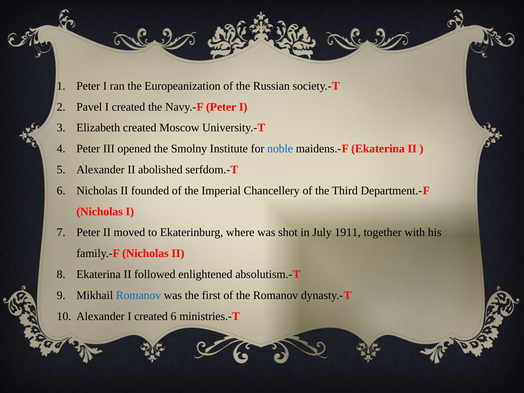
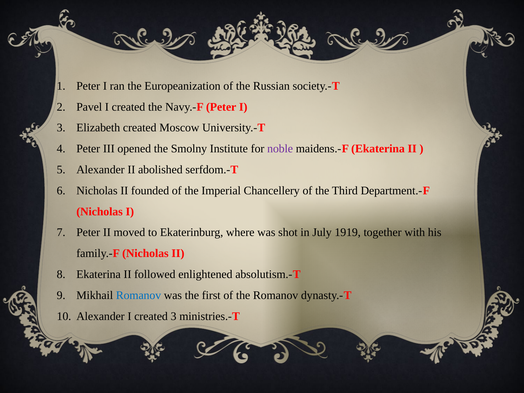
noble colour: blue -> purple (280, 149)
1911: 1911 -> 1919 (348, 232)
created 6: 6 -> 3 (174, 316)
